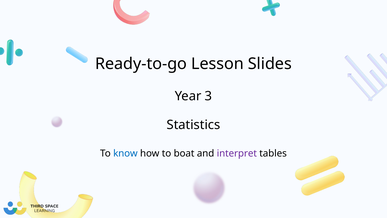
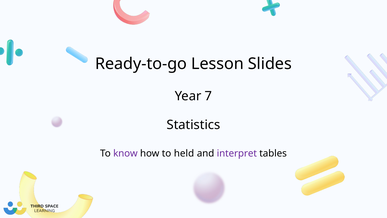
3: 3 -> 7 (208, 96)
know colour: blue -> purple (125, 153)
boat: boat -> held (184, 153)
